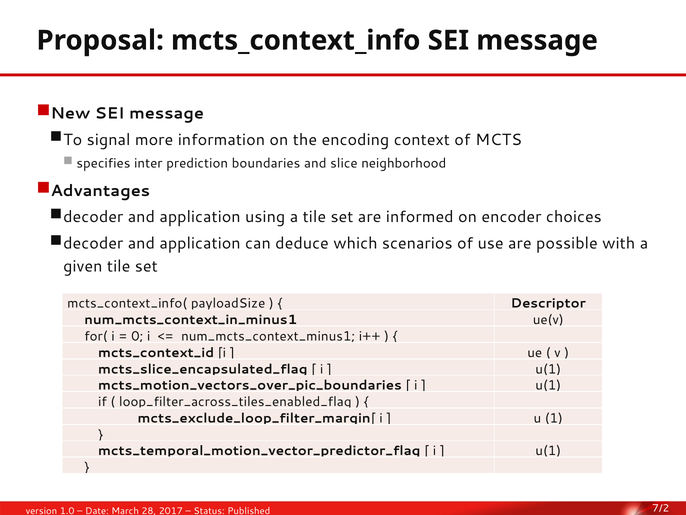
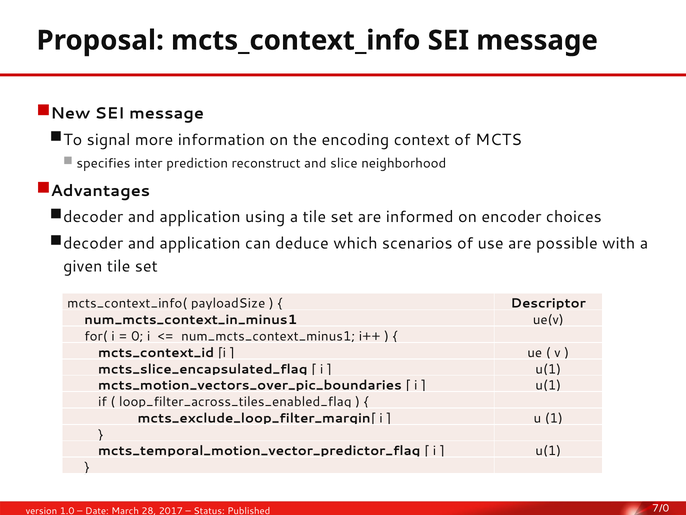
boundaries: boundaries -> reconstruct (266, 163)
7/2: 7/2 -> 7/0 (661, 508)
